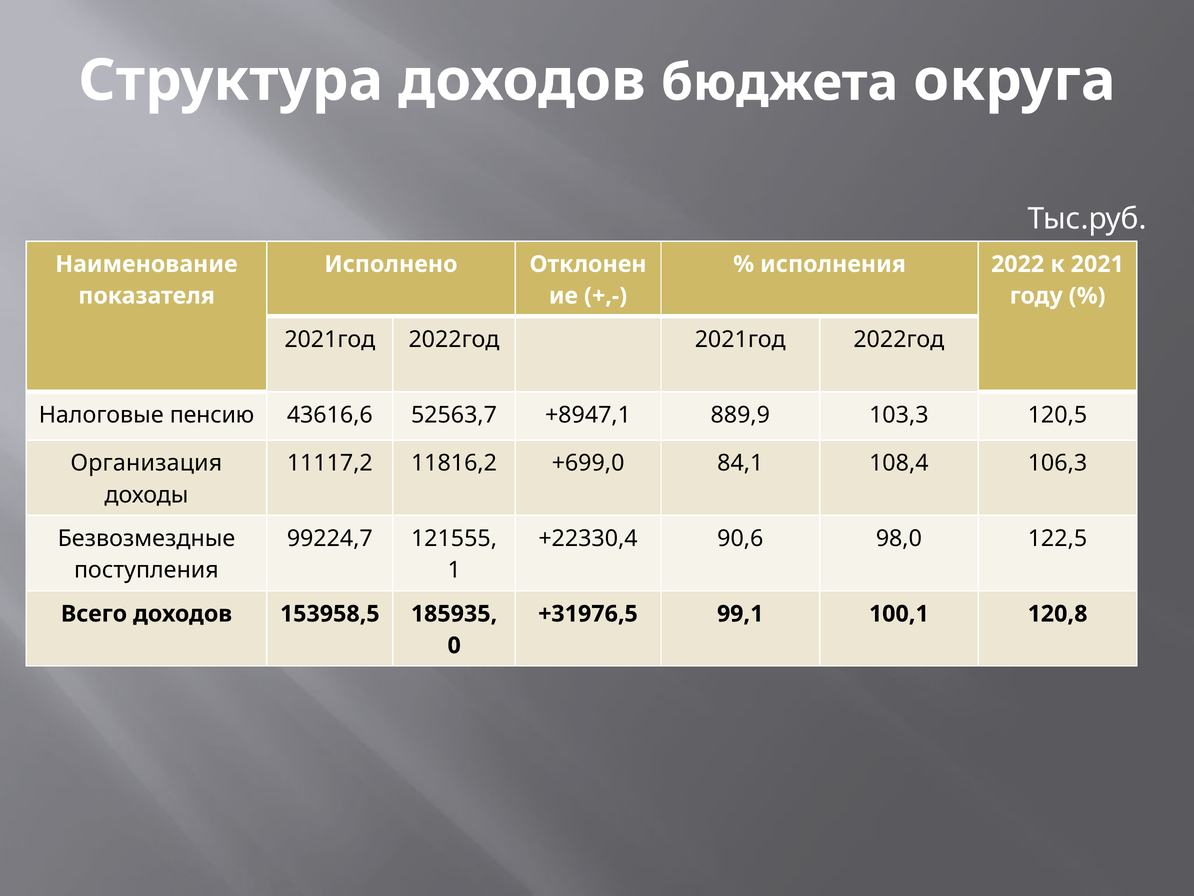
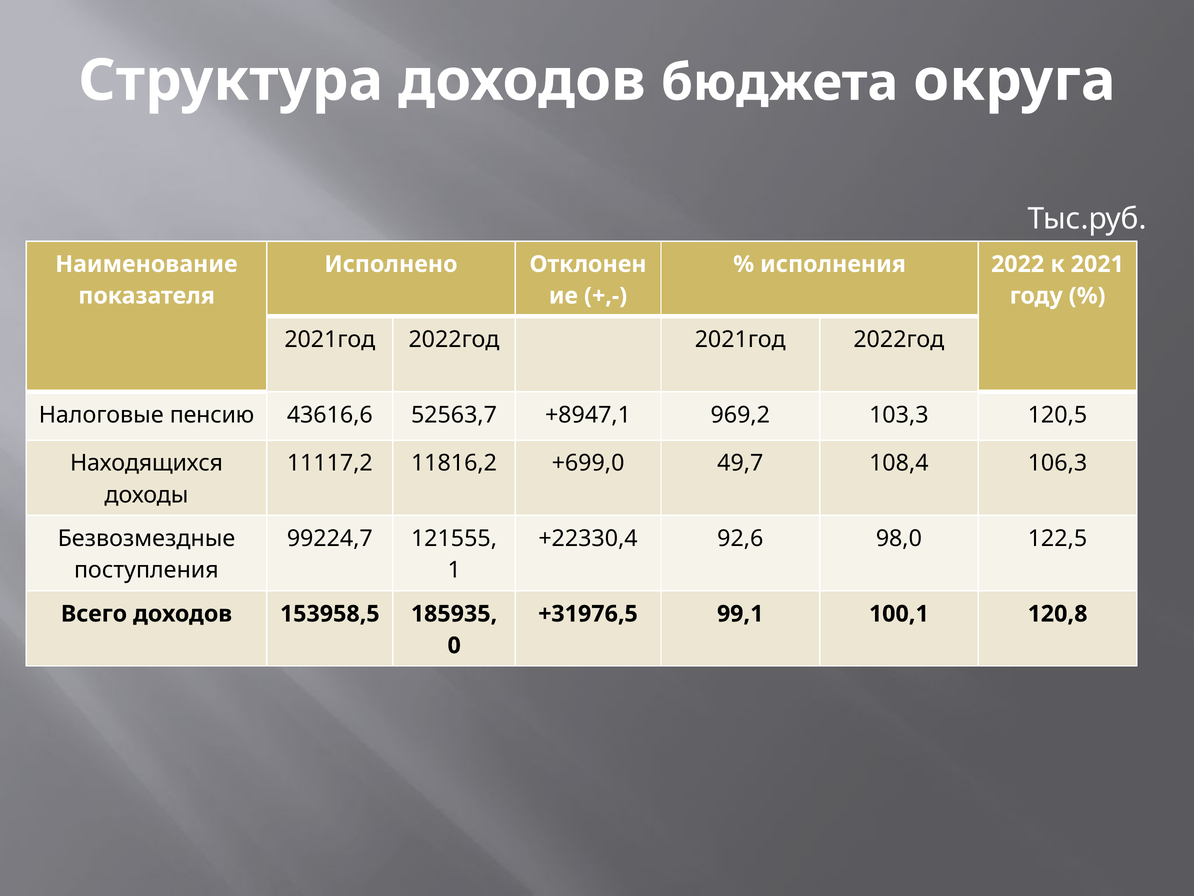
889,9: 889,9 -> 969,2 (740, 415)
Организация: Организация -> Находящихся (147, 463)
84,1: 84,1 -> 49,7 (740, 463)
90,6: 90,6 -> 92,6 (740, 538)
